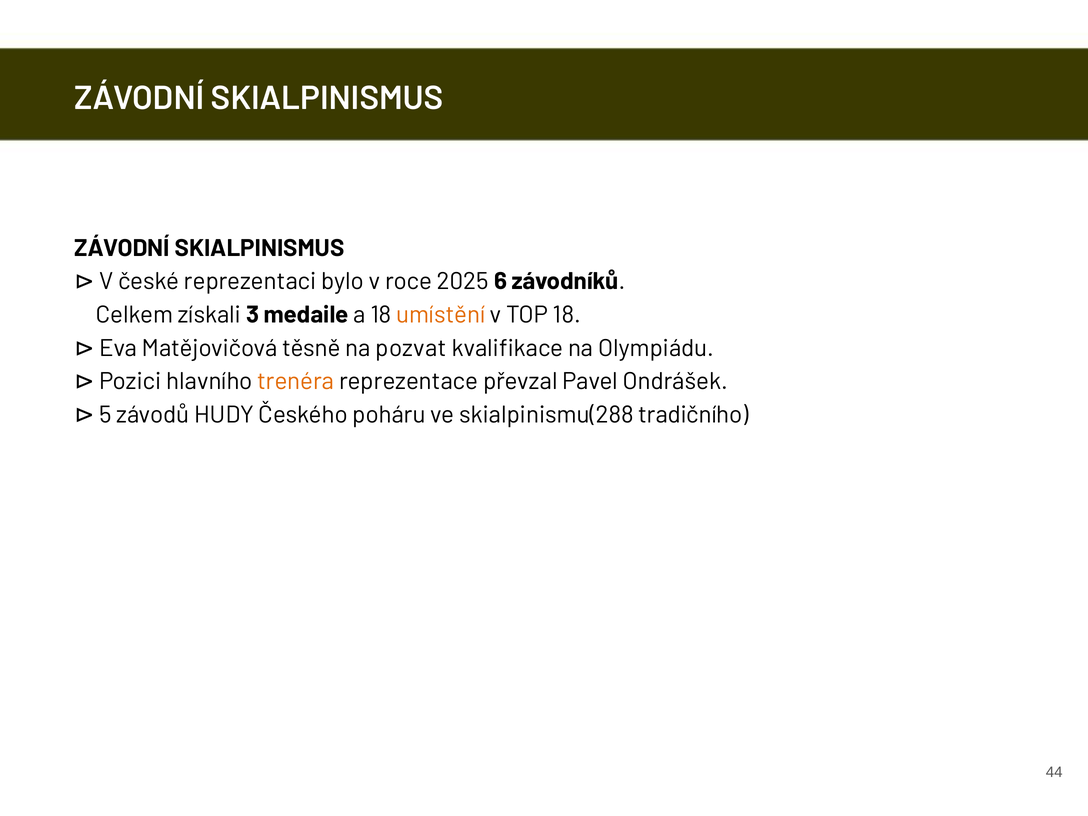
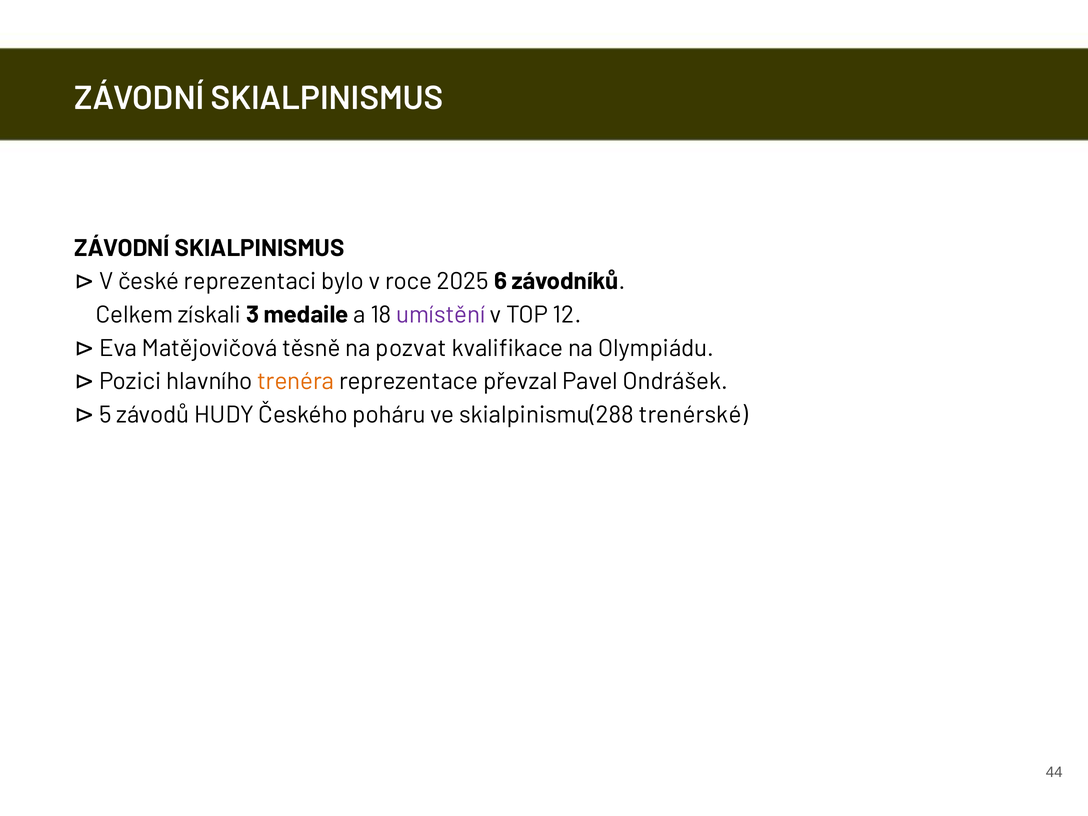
umístění colour: orange -> purple (441, 315)
TOP 18: 18 -> 12 (567, 315)
tradičního: tradičního -> trenérské (693, 415)
